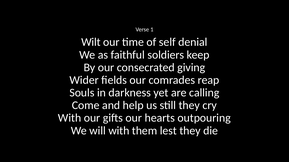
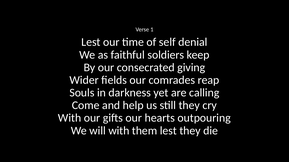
Wilt: Wilt -> Lest (91, 42)
